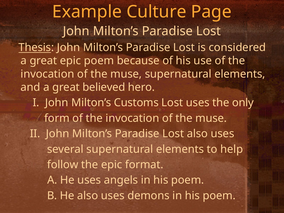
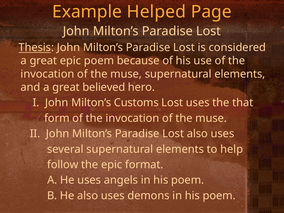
Culture: Culture -> Helped (156, 12)
only: only -> that (243, 103)
